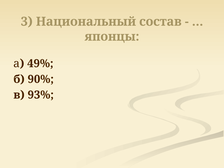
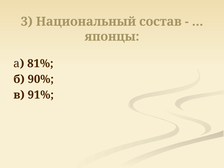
49%: 49% -> 81% (40, 64)
93%: 93% -> 91% (41, 95)
